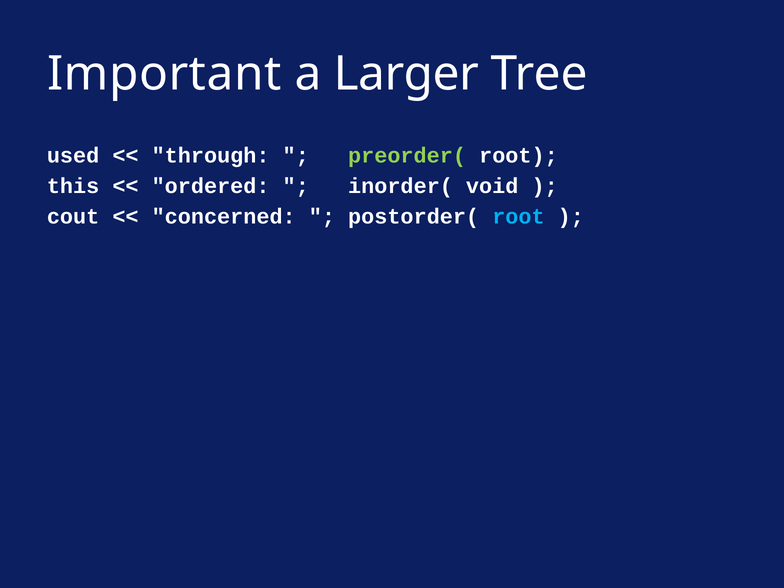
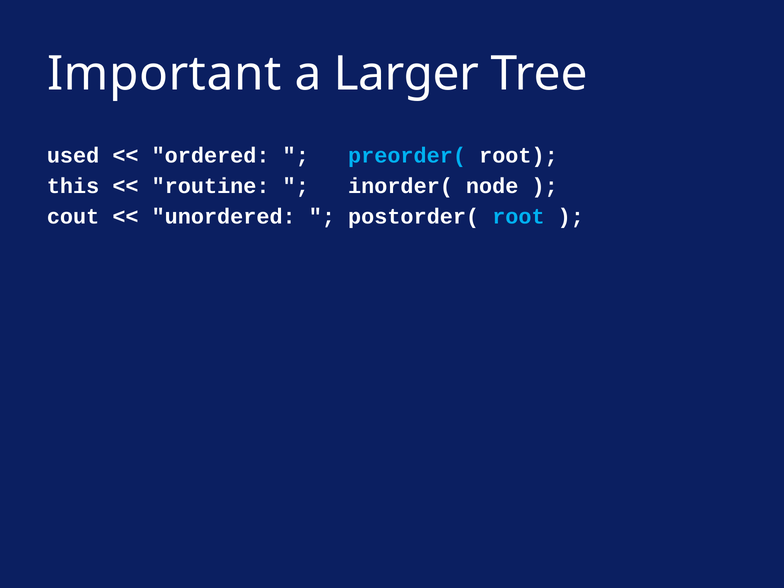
through: through -> ordered (211, 156)
preorder( colour: light green -> light blue (407, 156)
ordered: ordered -> routine (211, 186)
void: void -> node (492, 186)
concerned: concerned -> unordered (224, 217)
